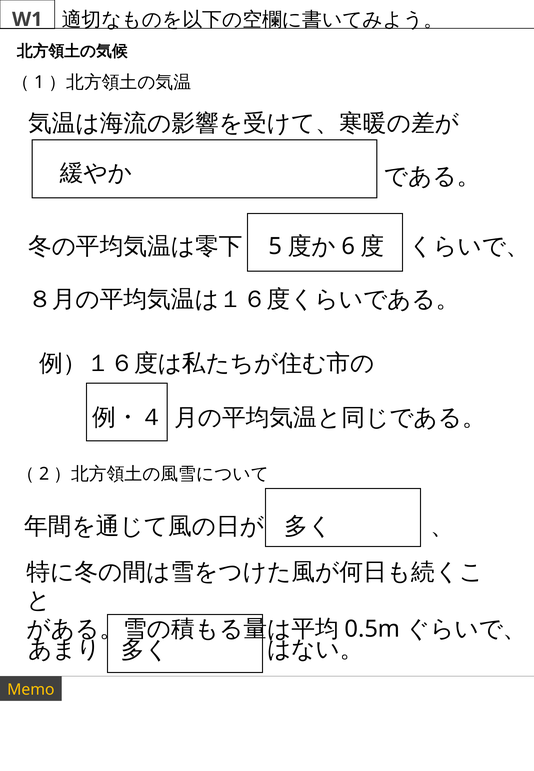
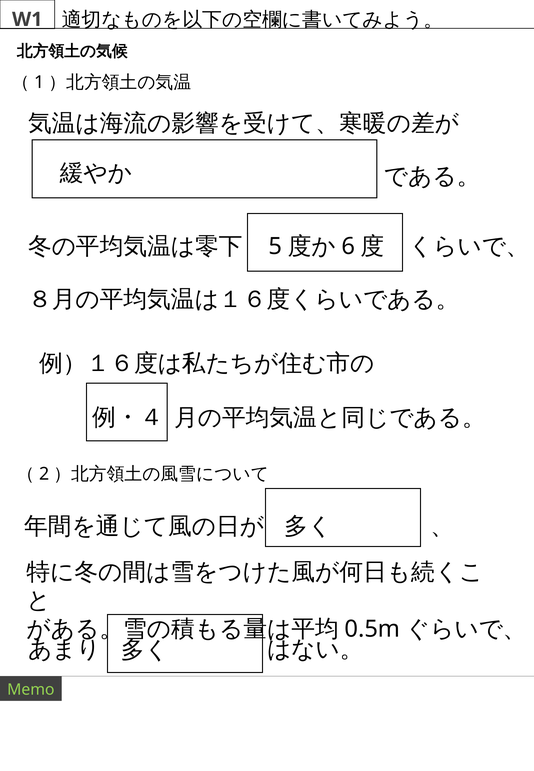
Memo colour: yellow -> light green (31, 690)
